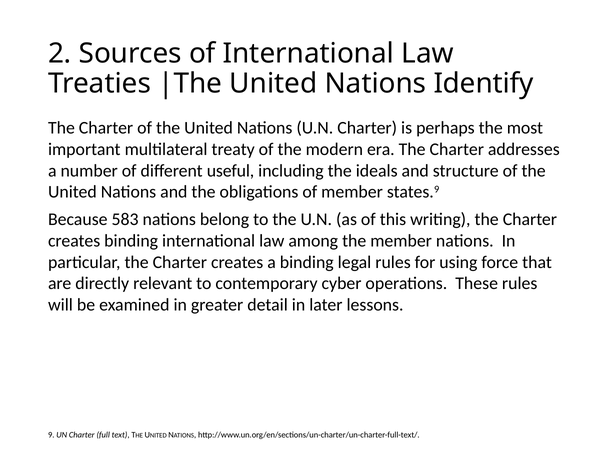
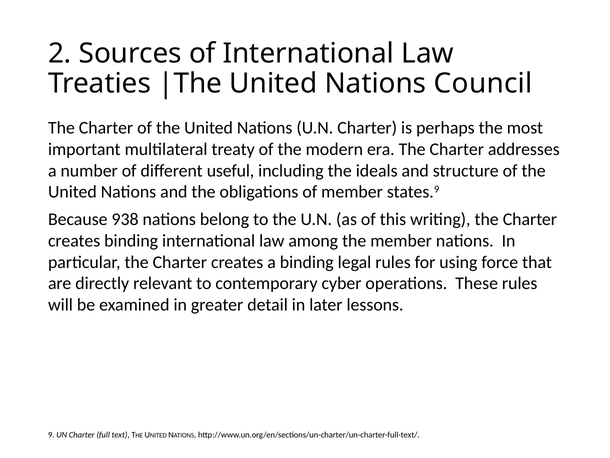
Identify: Identify -> Council (483, 83)
583: 583 -> 938 (125, 219)
